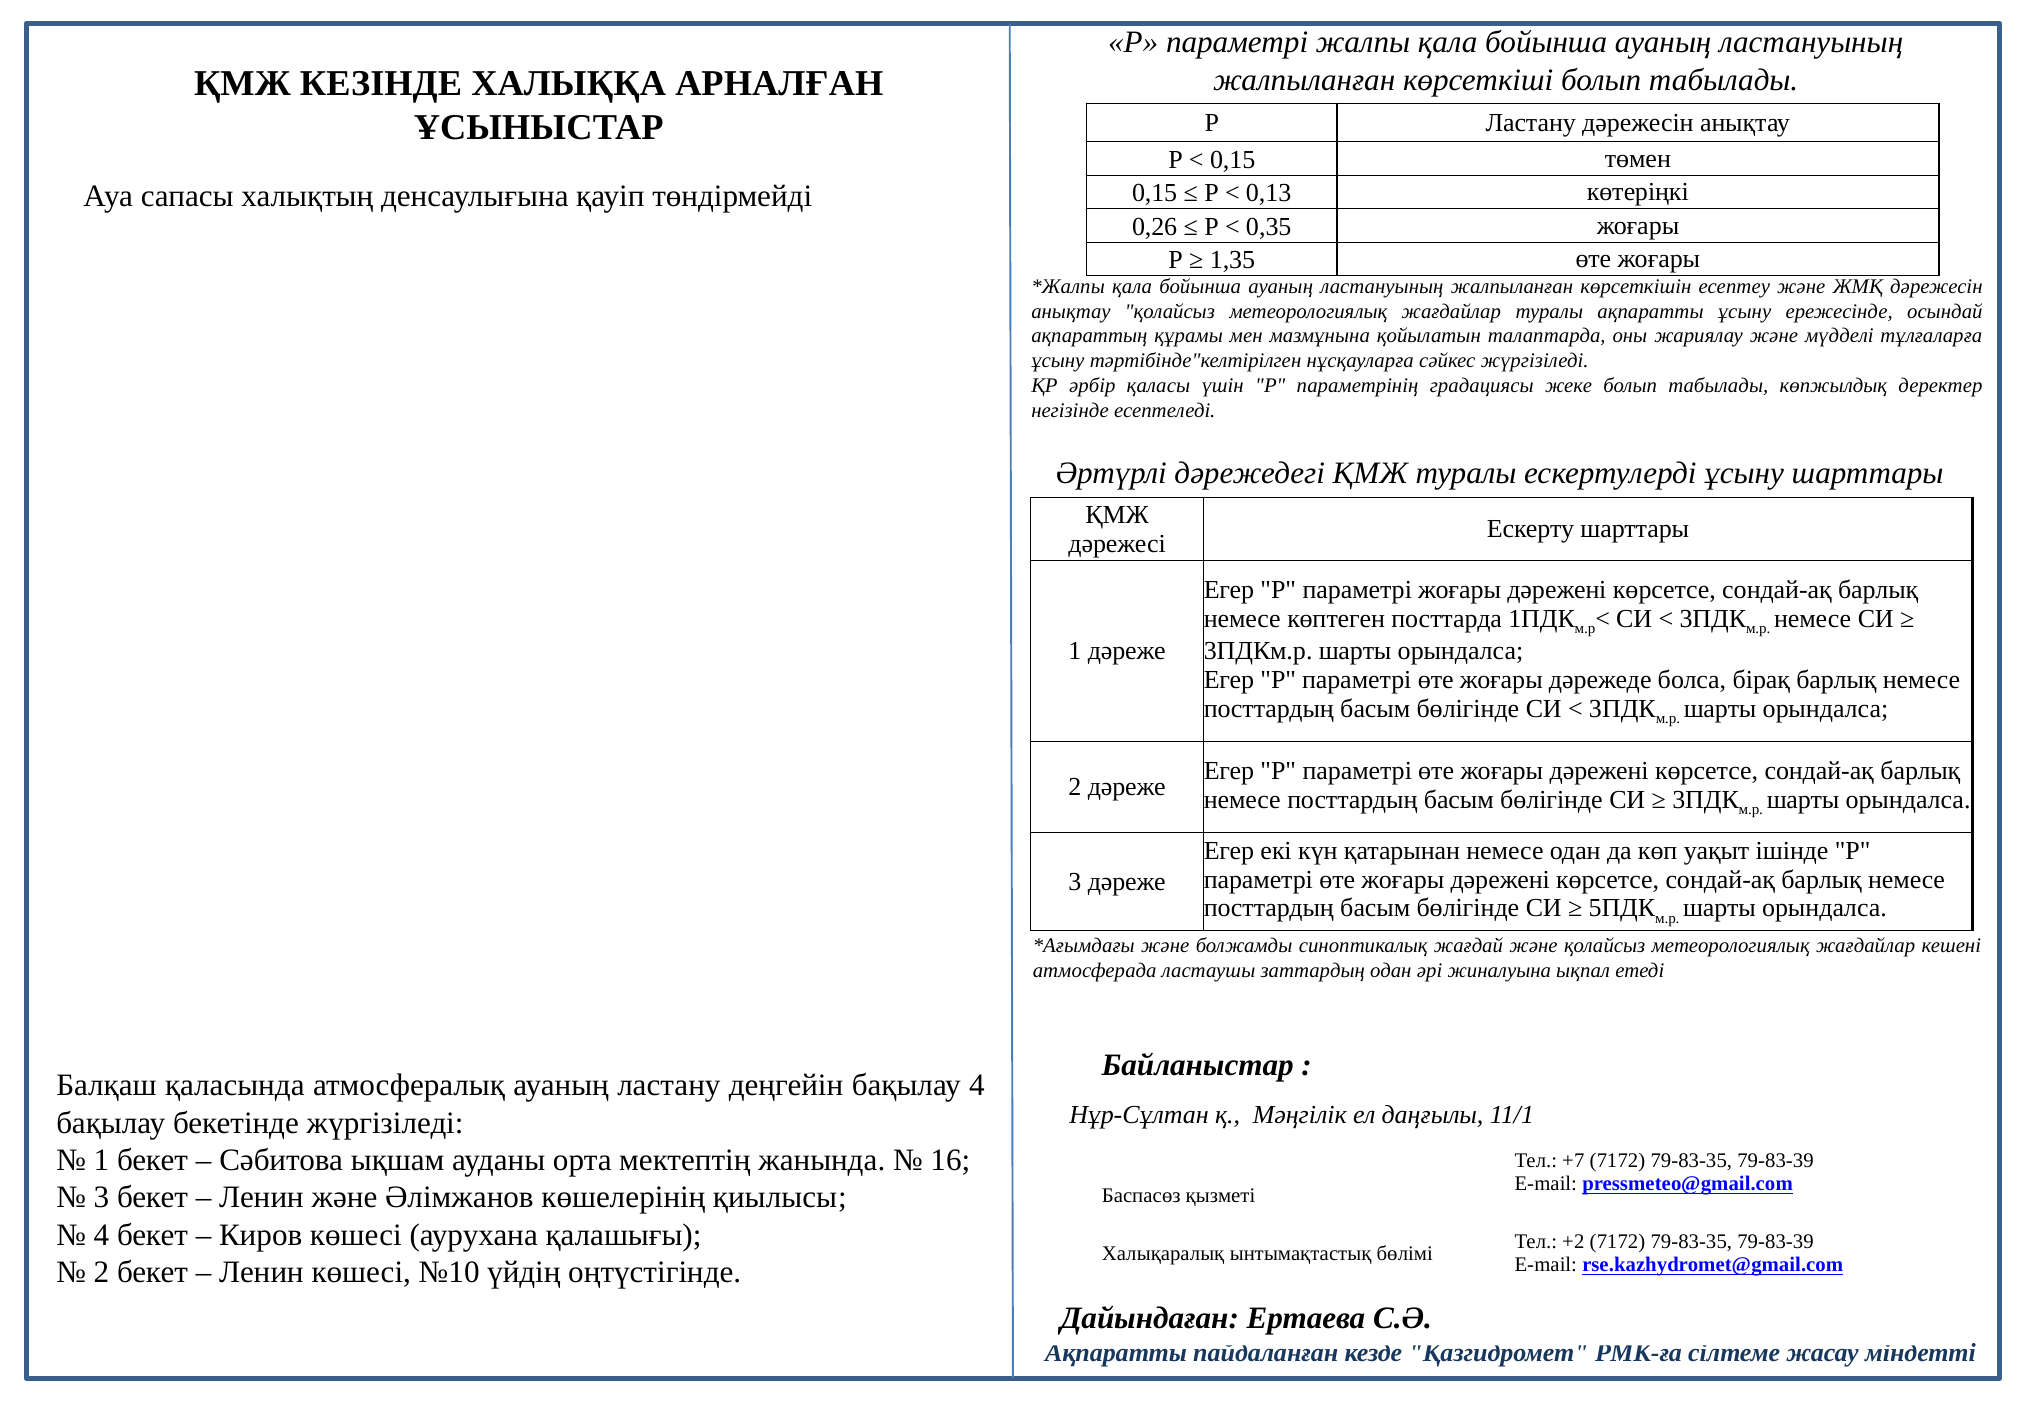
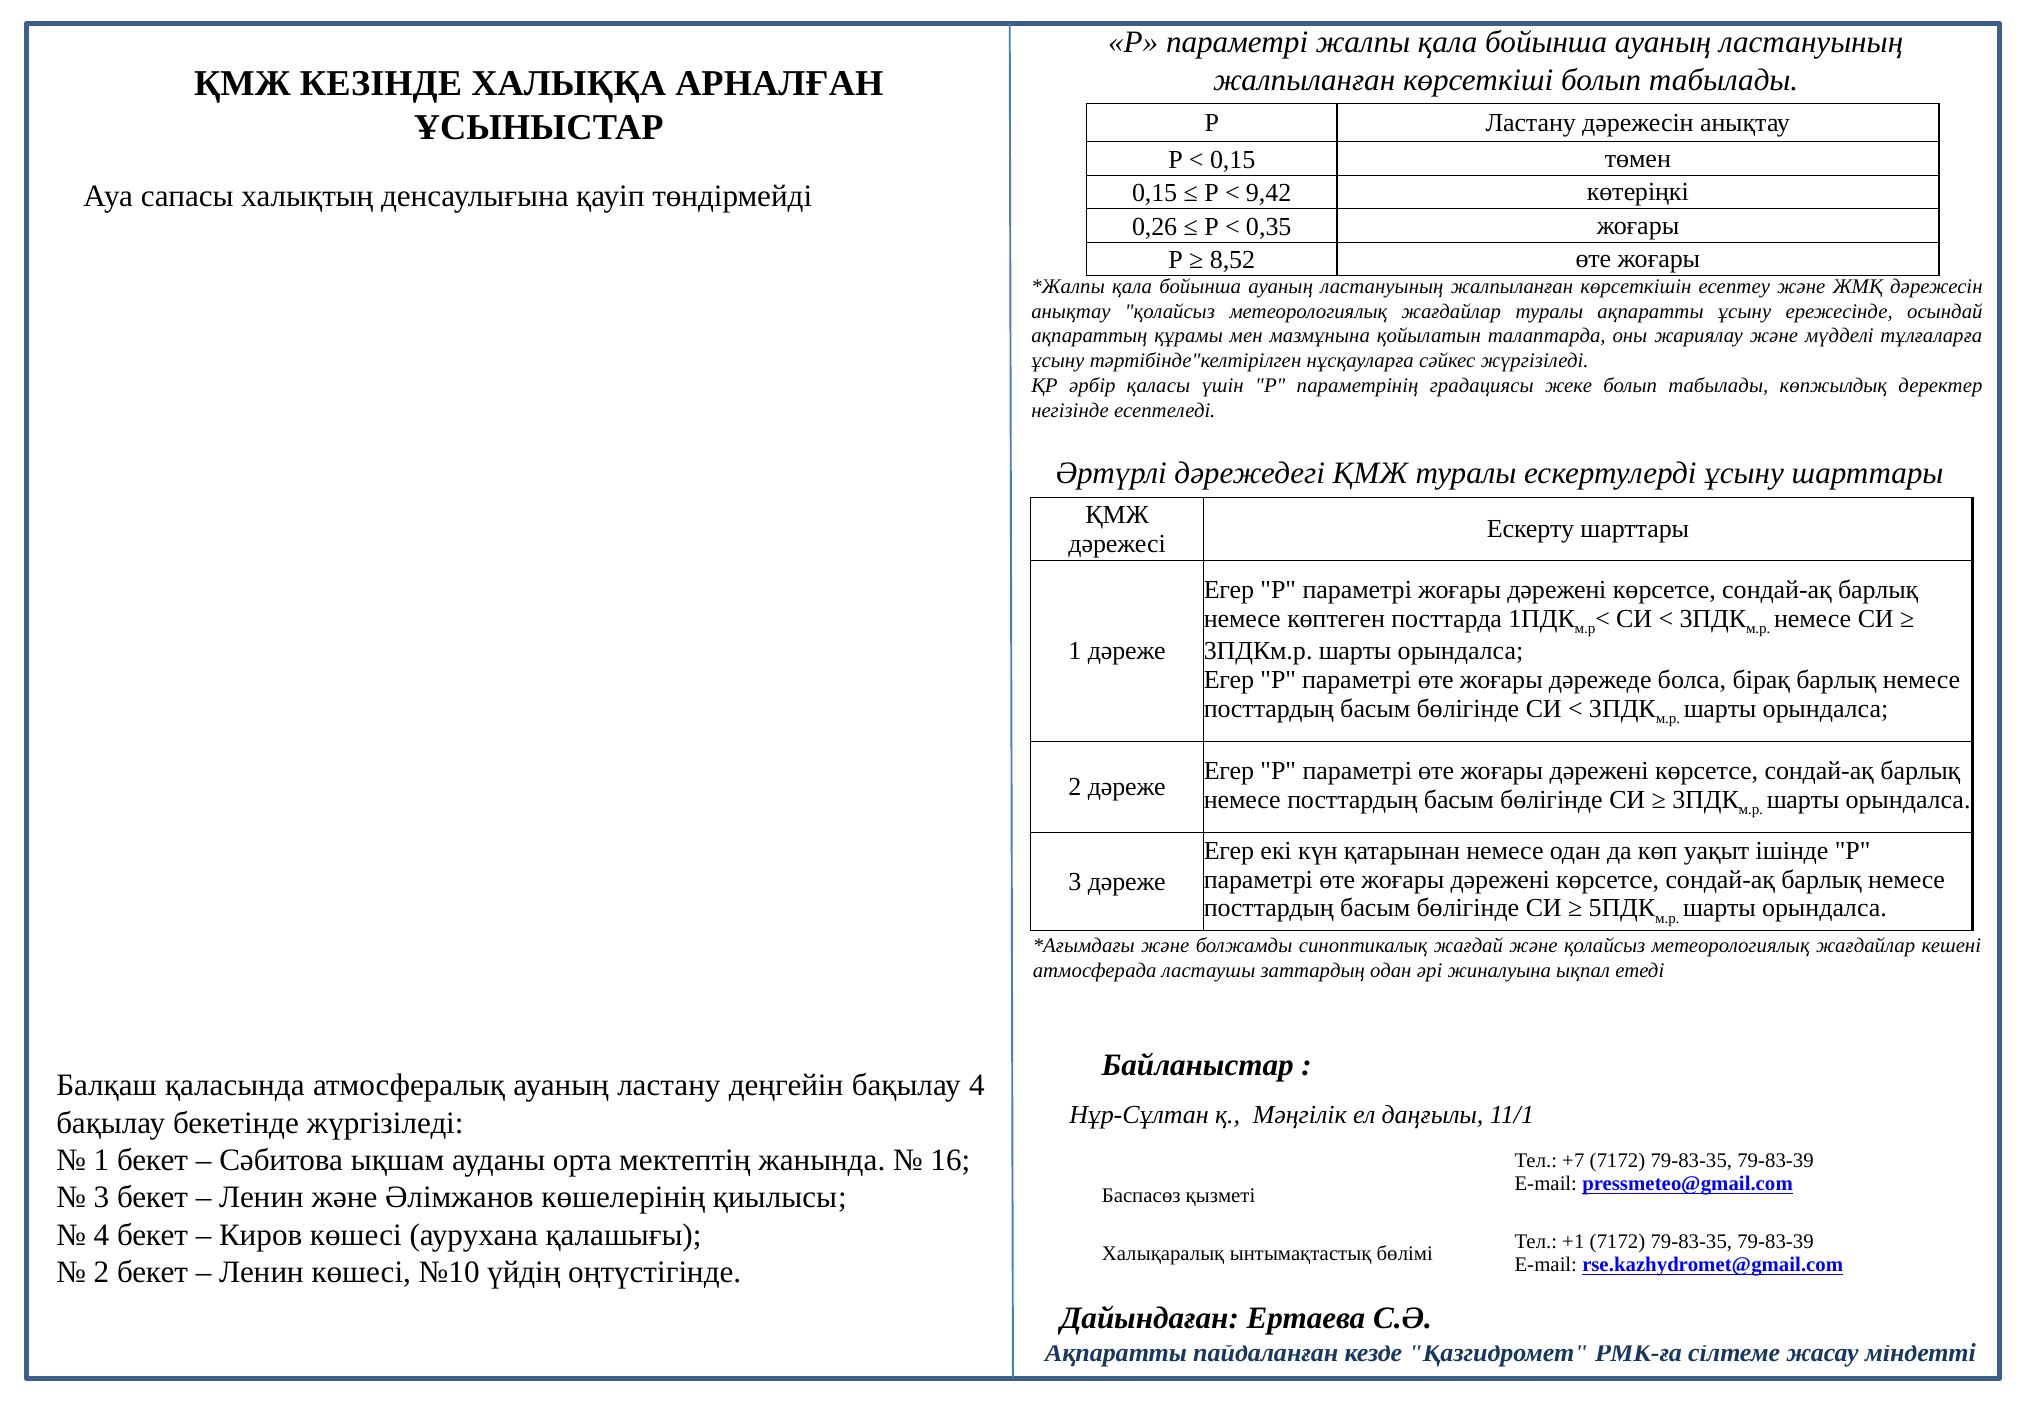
0,13: 0,13 -> 9,42 (1269, 193)
1,35: 1,35 -> 8,52 (1232, 260)
+2: +2 -> +1 (1573, 1243)
